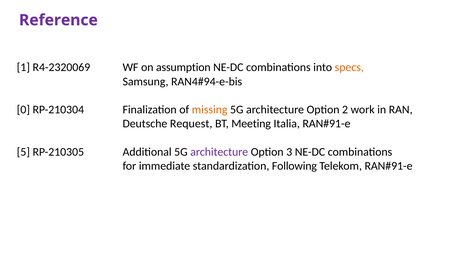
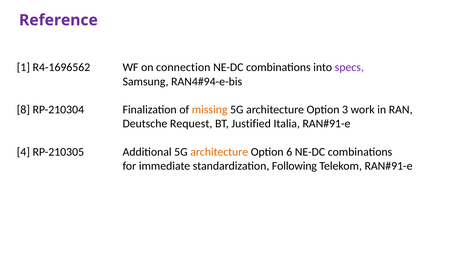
R4-2320069: R4-2320069 -> R4-1696562 (61, 68)
assumption: assumption -> connection (183, 68)
specs colour: orange -> purple (349, 68)
0: 0 -> 8 (23, 110)
2: 2 -> 3 (345, 110)
Meeting: Meeting -> Justified (251, 124)
5: 5 -> 4 (23, 152)
architecture colour: purple -> orange (219, 152)
3: 3 -> 6 (289, 152)
